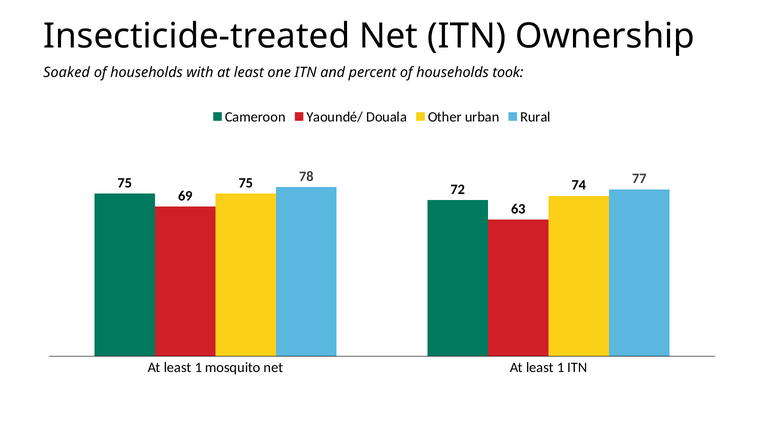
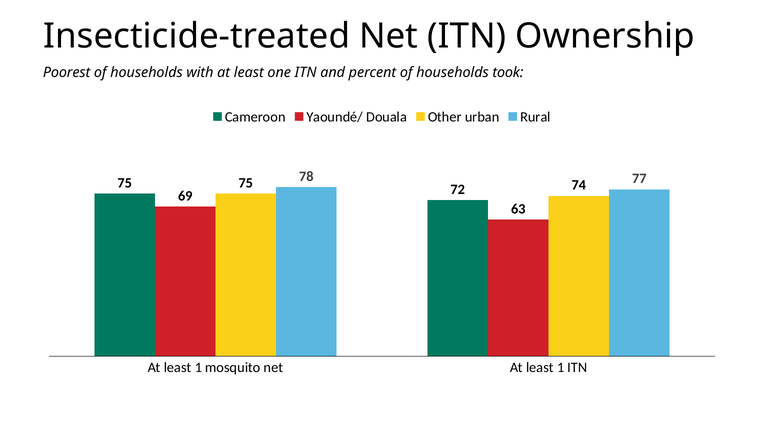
Soaked: Soaked -> Poorest (67, 73)
